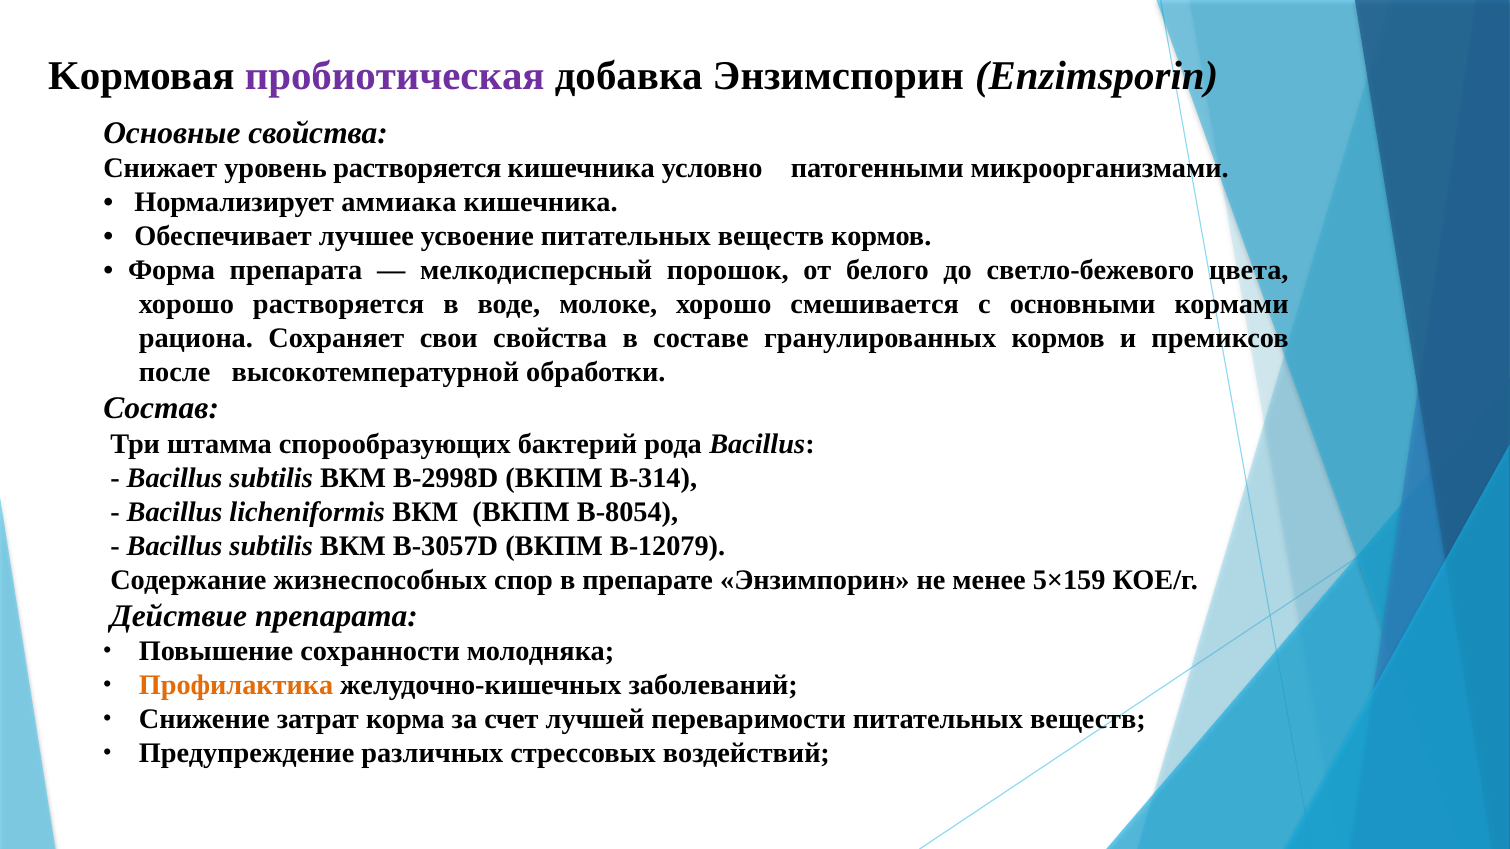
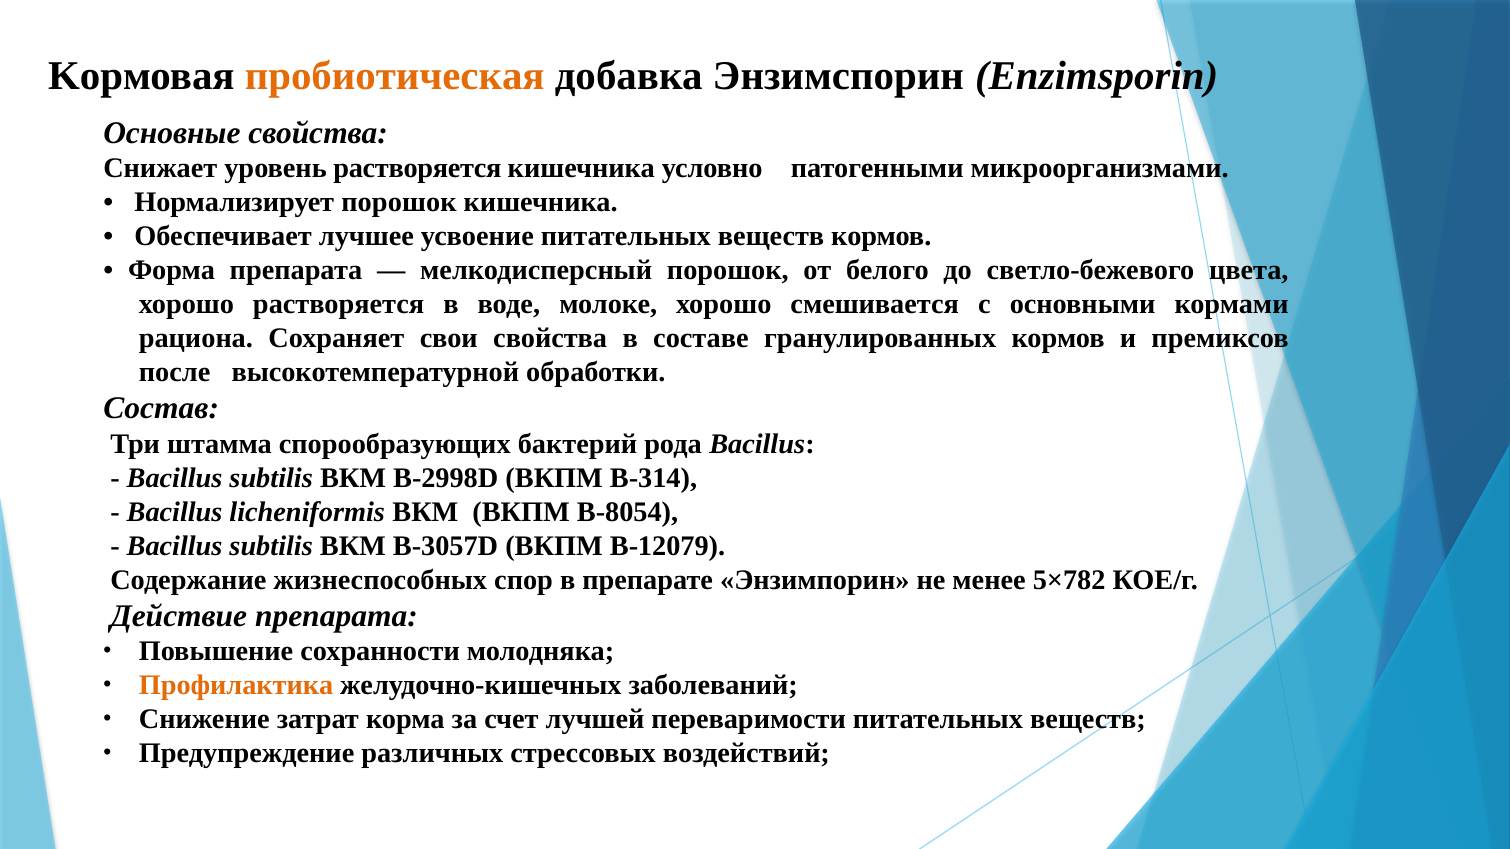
пробиотическая colour: purple -> orange (395, 76)
Нормализирует аммиака: аммиака -> порошок (399, 203)
5×159: 5×159 -> 5×782 (1069, 580)
